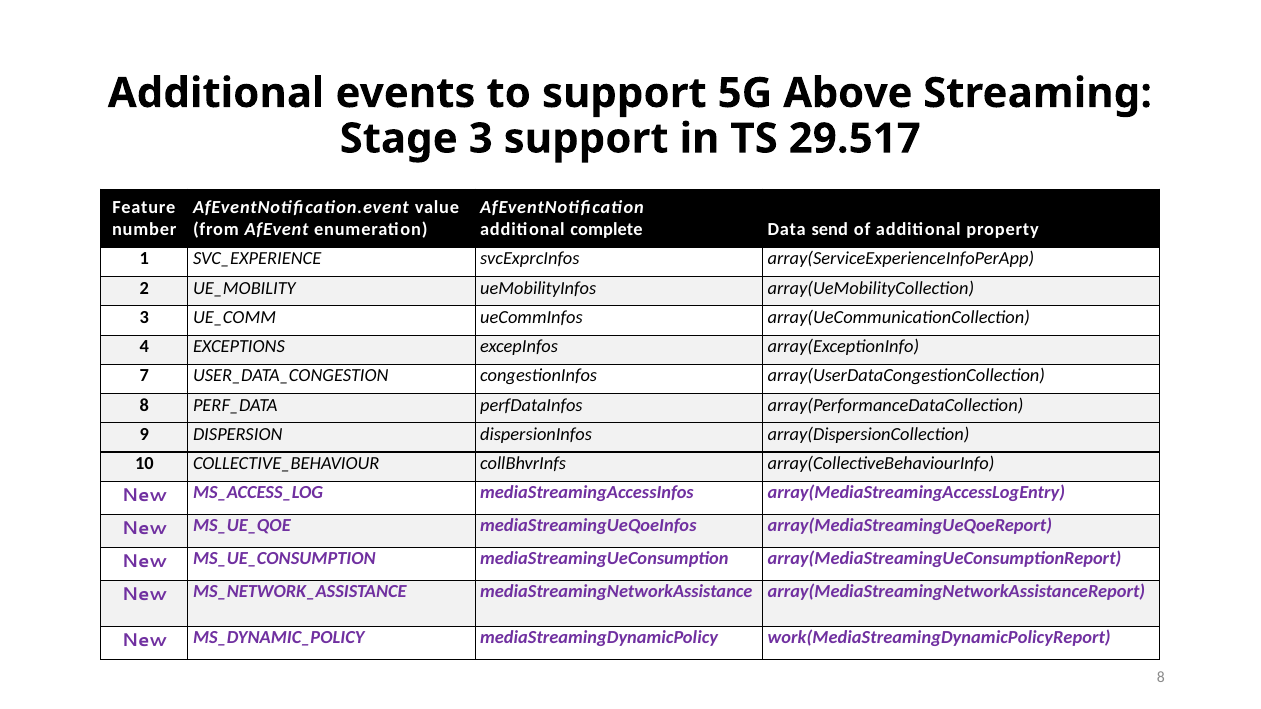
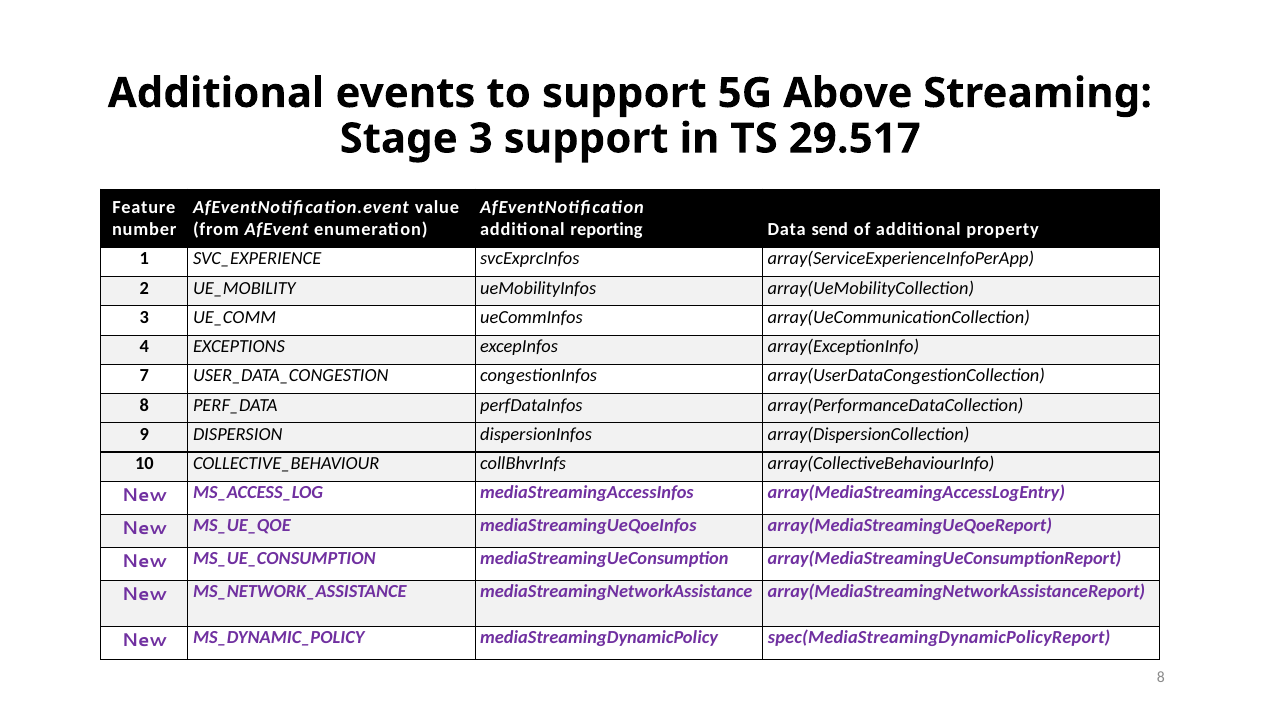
complete: complete -> reporting (607, 230)
work(MediaStreamingDynamicPolicyReport: work(MediaStreamingDynamicPolicyReport -> spec(MediaStreamingDynamicPolicyReport (939, 638)
